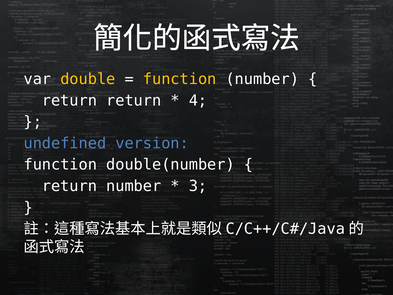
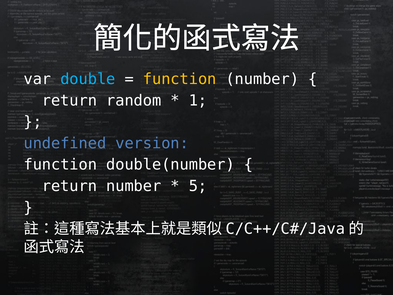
double colour: yellow -> light blue (88, 79)
return return: return -> random (134, 100)
4: 4 -> 1 (198, 100)
3: 3 -> 5 (198, 186)
